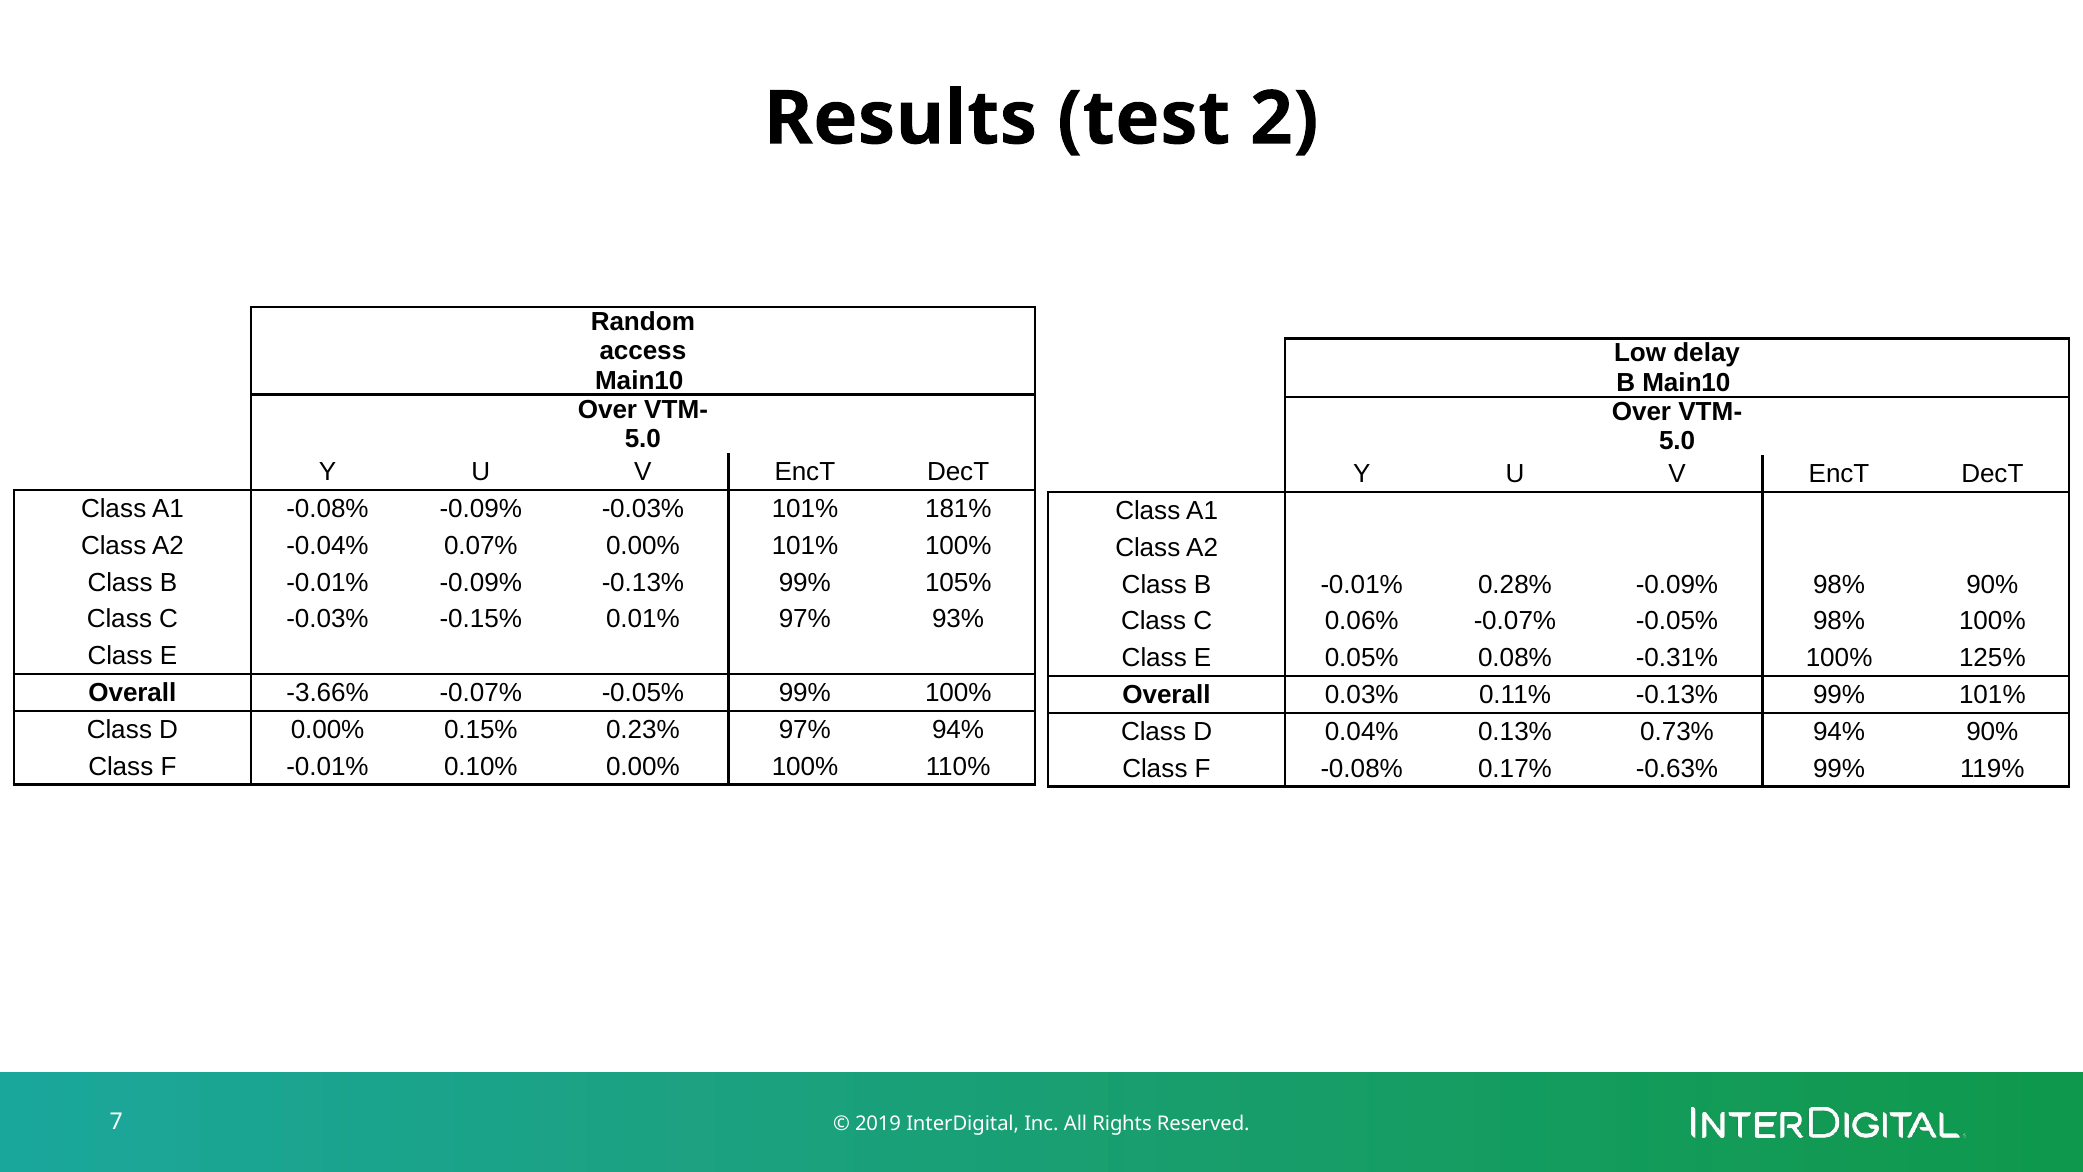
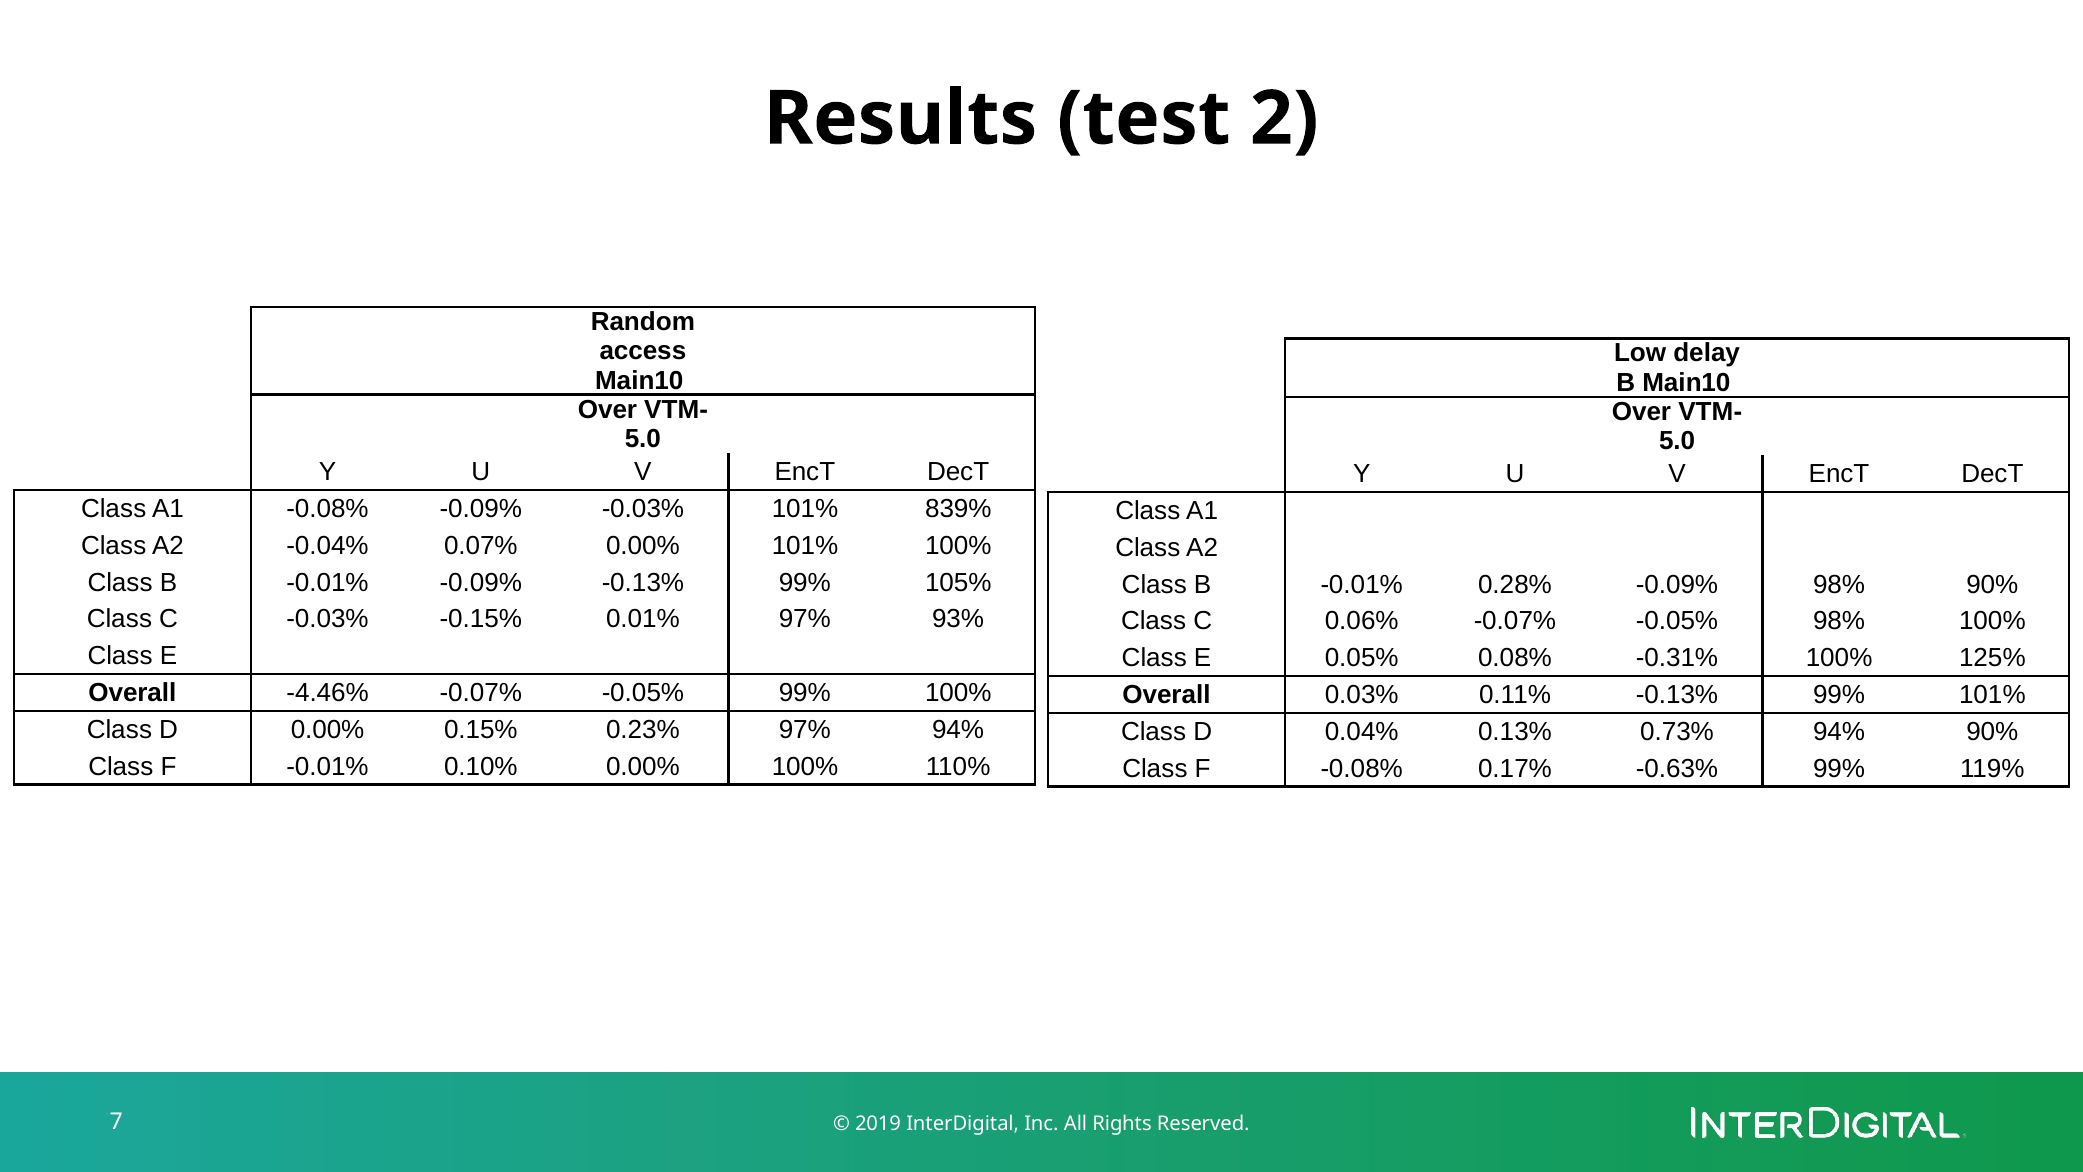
181%: 181% -> 839% (958, 509)
-3.66%: -3.66% -> -4.46% (328, 693)
